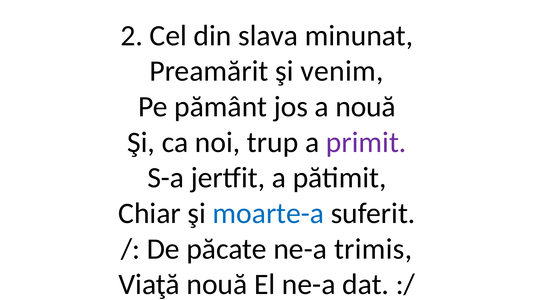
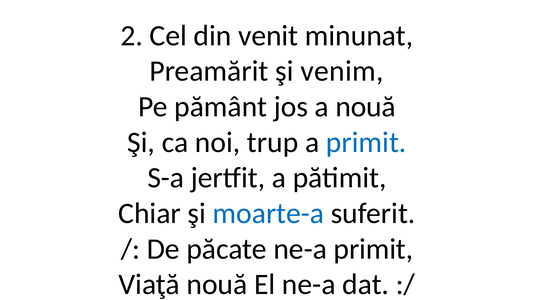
slava: slava -> venit (268, 36)
primit colour: purple -> blue (366, 142)
ne-a trimis: trimis -> primit (373, 249)
